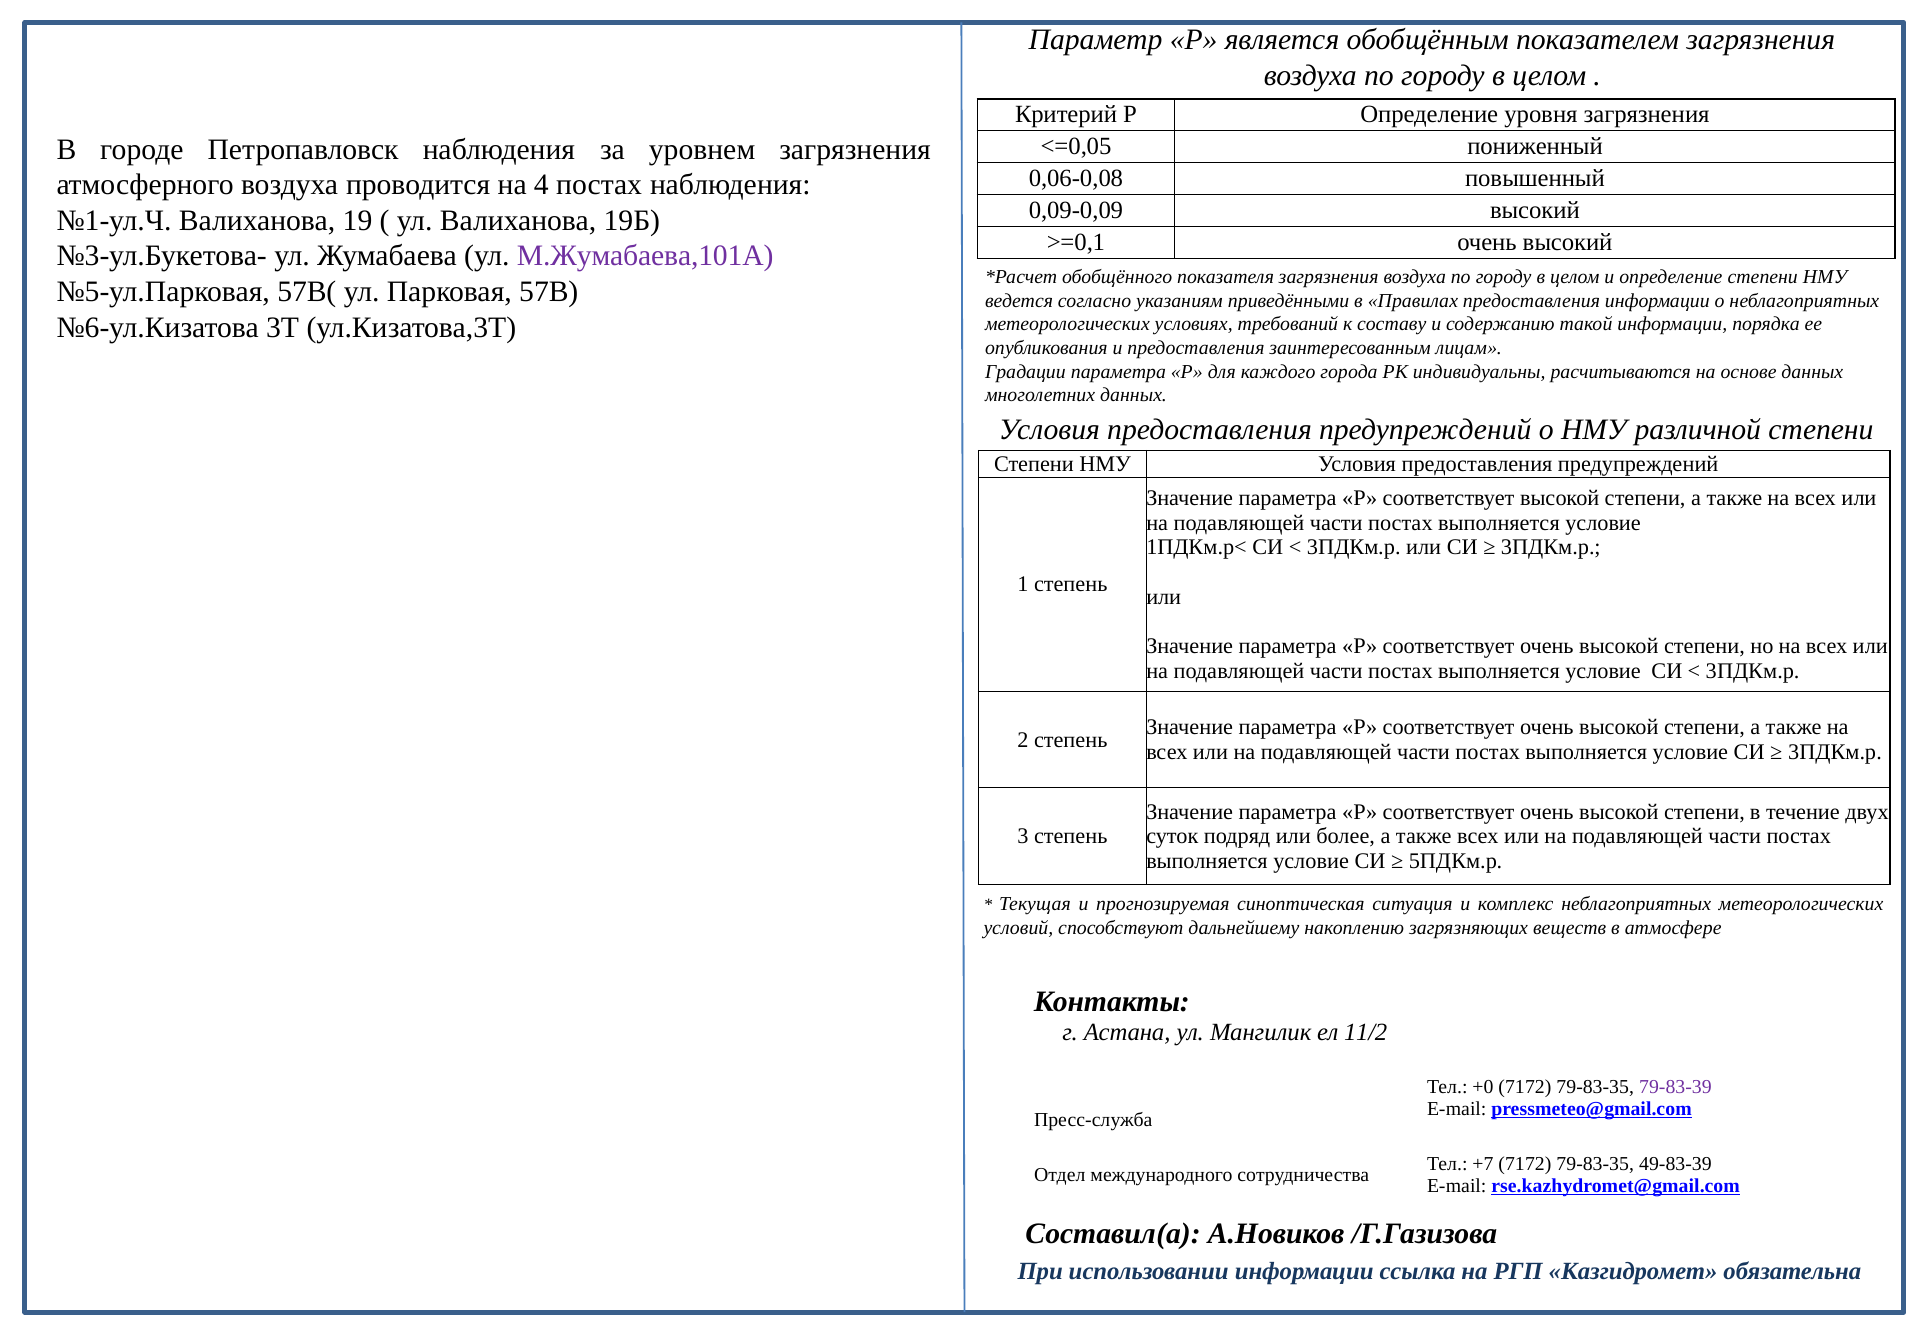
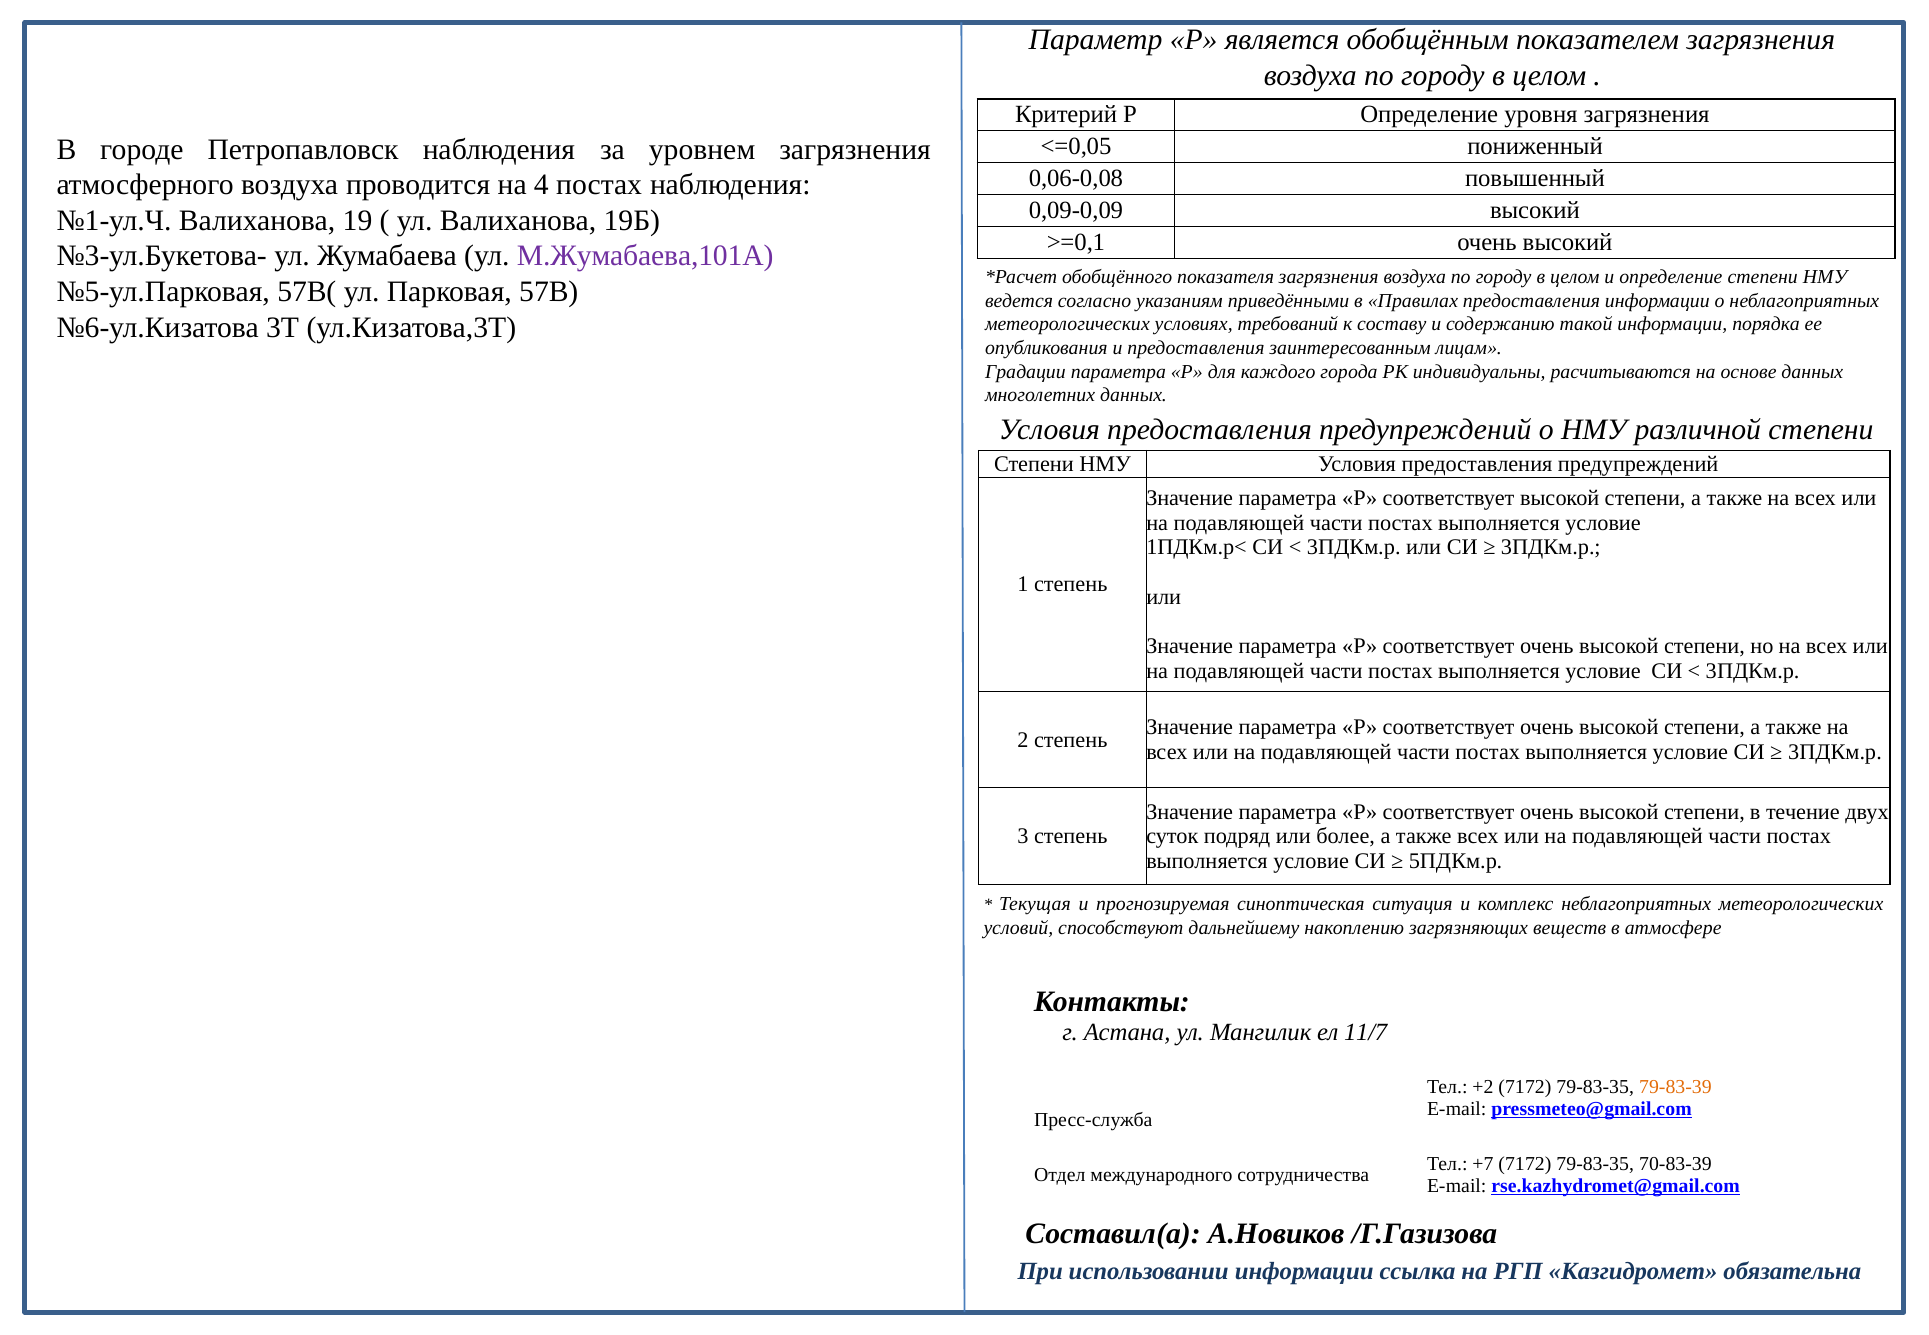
11/2: 11/2 -> 11/7 (1366, 1032)
+0: +0 -> +2 (1483, 1087)
79-83-39 colour: purple -> orange (1675, 1087)
49-83-39: 49-83-39 -> 70-83-39 (1675, 1164)
